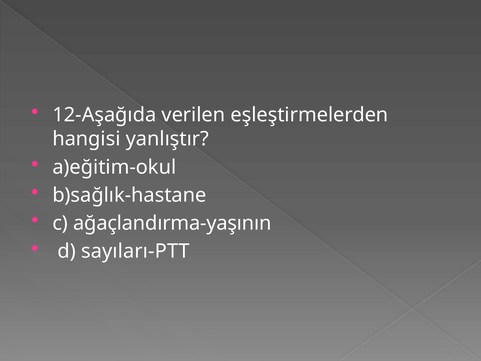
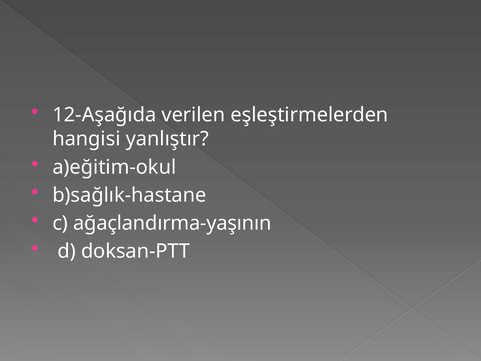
sayıları-PTT: sayıları-PTT -> doksan-PTT (135, 251)
